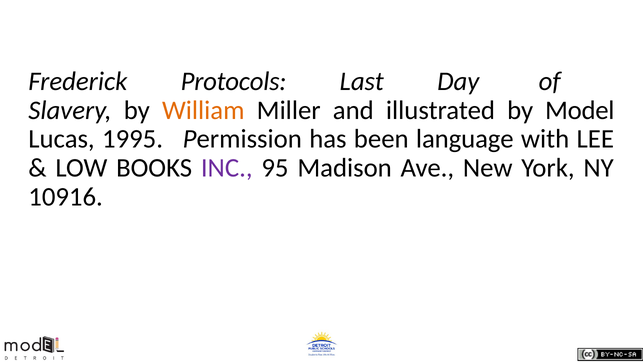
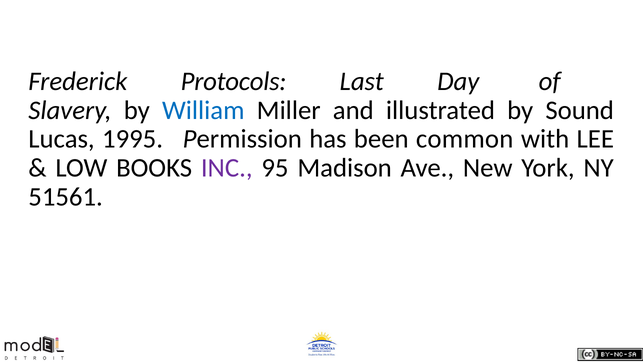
William colour: orange -> blue (203, 110)
Model: Model -> Sound (580, 110)
language: language -> common (465, 139)
10916: 10916 -> 51561 (66, 197)
